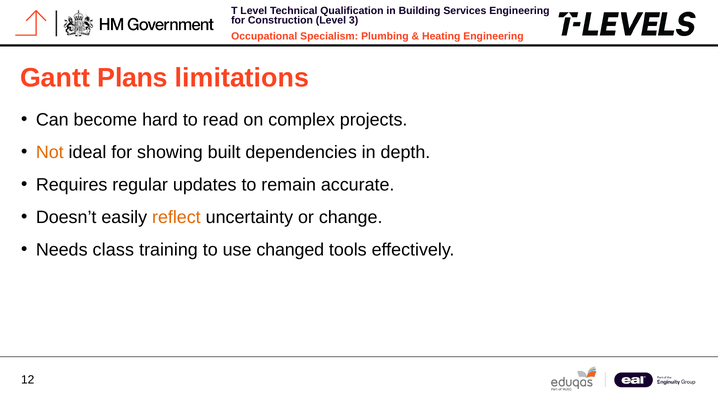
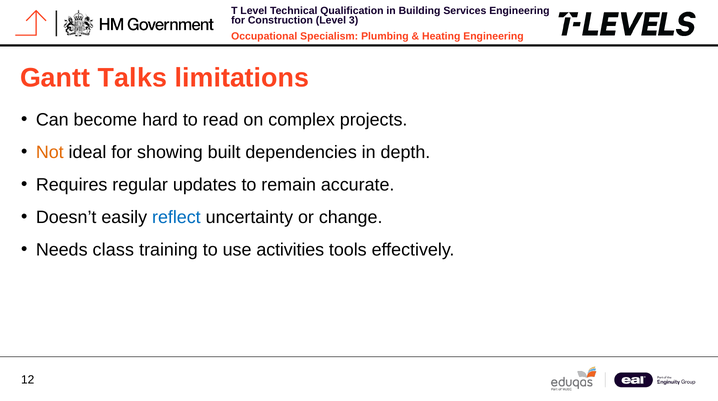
Plans: Plans -> Talks (132, 78)
reflect colour: orange -> blue (176, 217)
changed: changed -> activities (290, 250)
